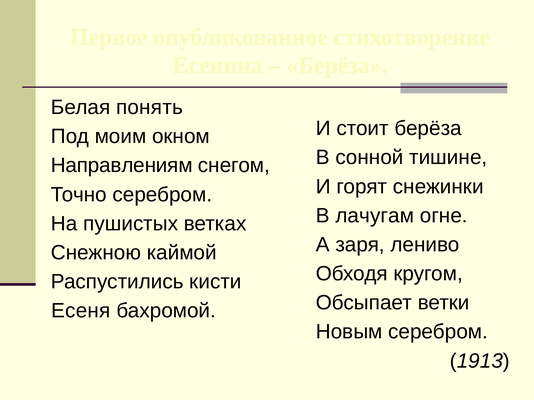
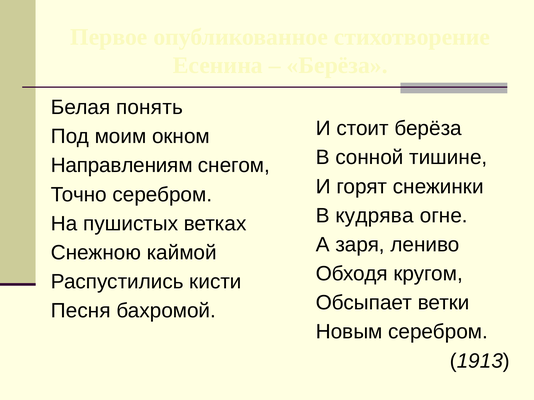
лачугам: лачугам -> кудрява (375, 216)
Есеня: Есеня -> Песня (81, 311)
